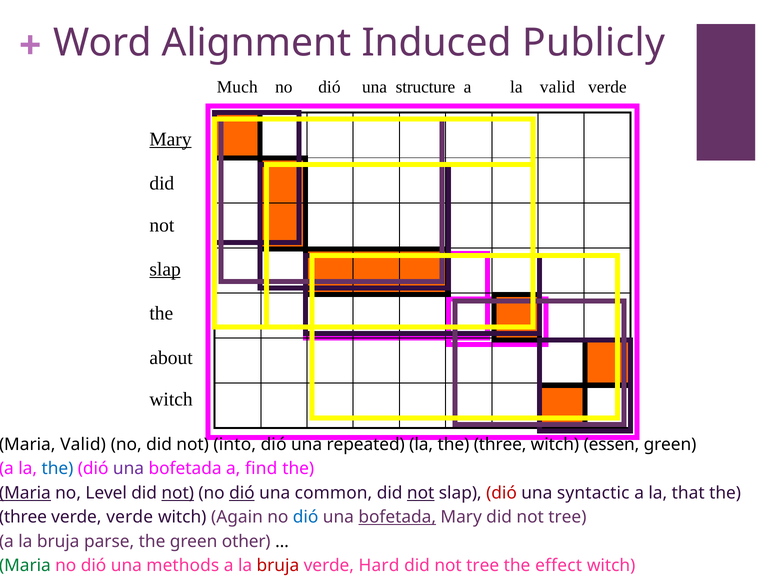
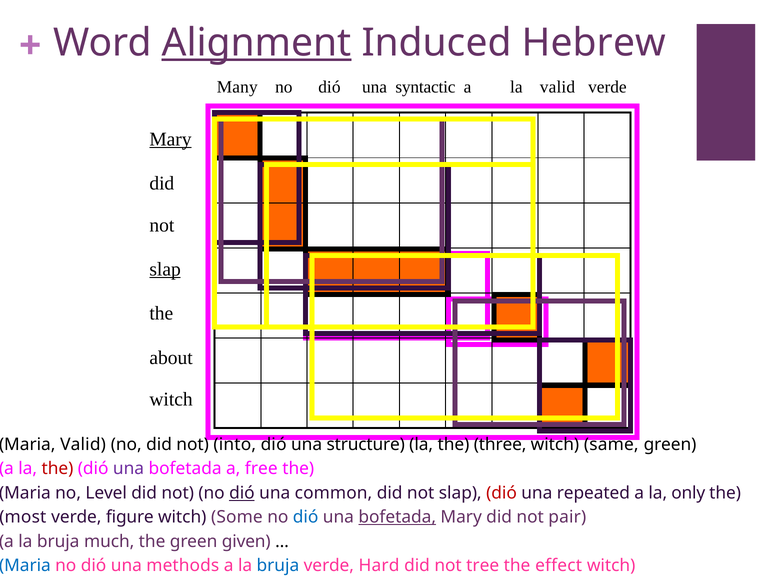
Alignment underline: none -> present (257, 43)
Publicly: Publicly -> Hebrew (594, 43)
Much: Much -> Many (237, 87)
structure: structure -> syntactic (425, 87)
repeated: repeated -> structure (366, 444)
essen: essen -> same (611, 444)
the colour: blue -> red (57, 469)
find: find -> free (261, 469)
Maria underline: present -> none (25, 493)
not underline: present -> none (178, 493)
not underline: present -> none (421, 493)
syntactic: syntactic -> repeated (593, 493)
that: that -> only (688, 493)
three: three -> most (23, 517)
verde verde: verde -> figure (130, 517)
Again: Again -> Some (237, 517)
Mary did not tree: tree -> pair (567, 517)
parse: parse -> much (109, 541)
other: other -> given (246, 541)
Maria colour: green -> blue (25, 566)
bruja colour: red -> blue (278, 566)
